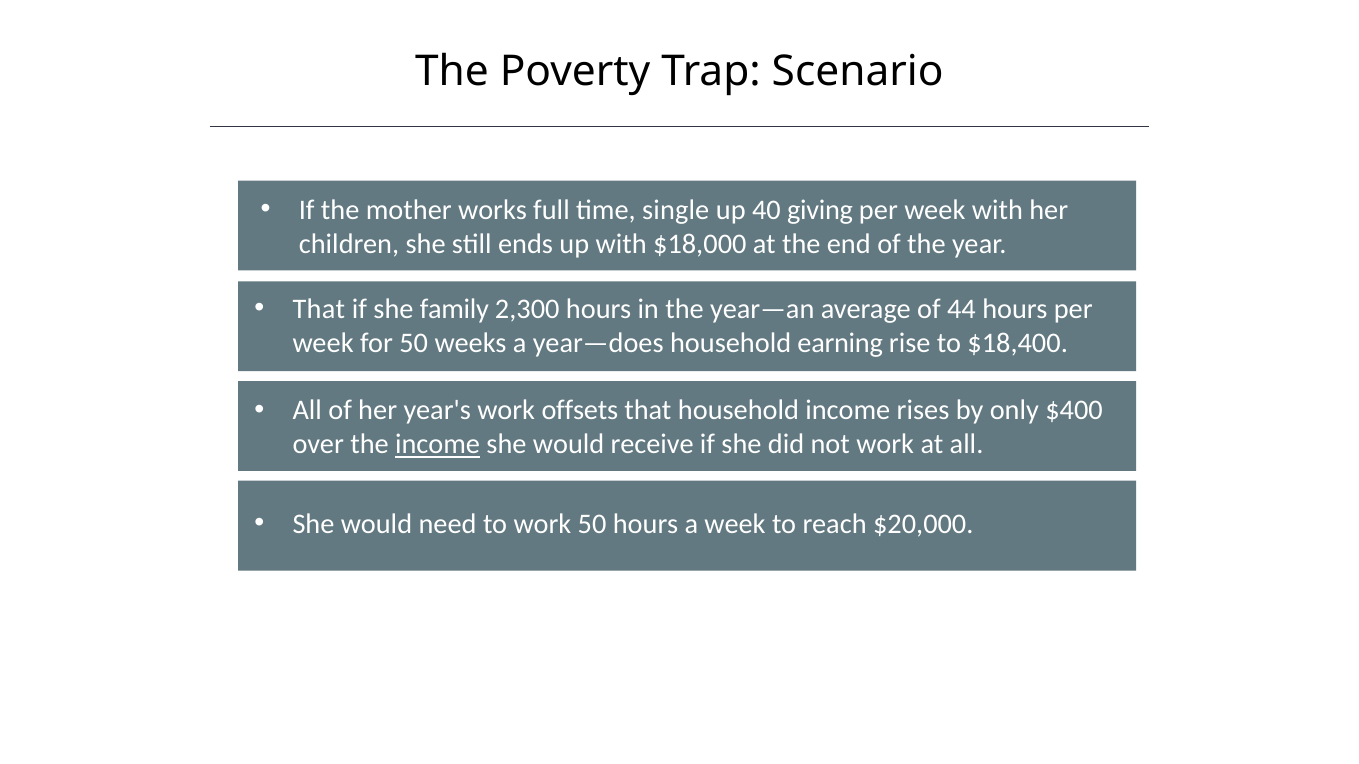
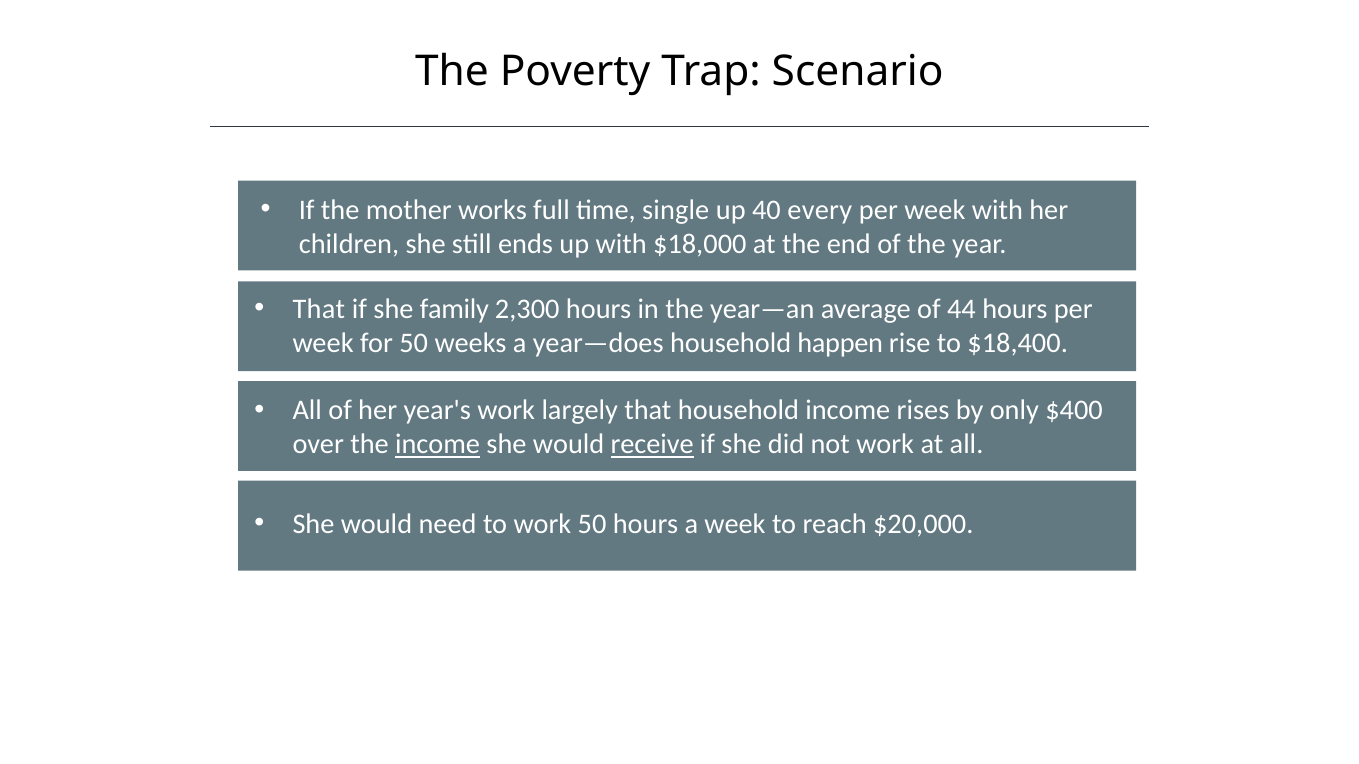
giving: giving -> every (820, 210)
earning: earning -> happen (840, 343)
offsets: offsets -> largely (580, 411)
receive underline: none -> present (652, 445)
